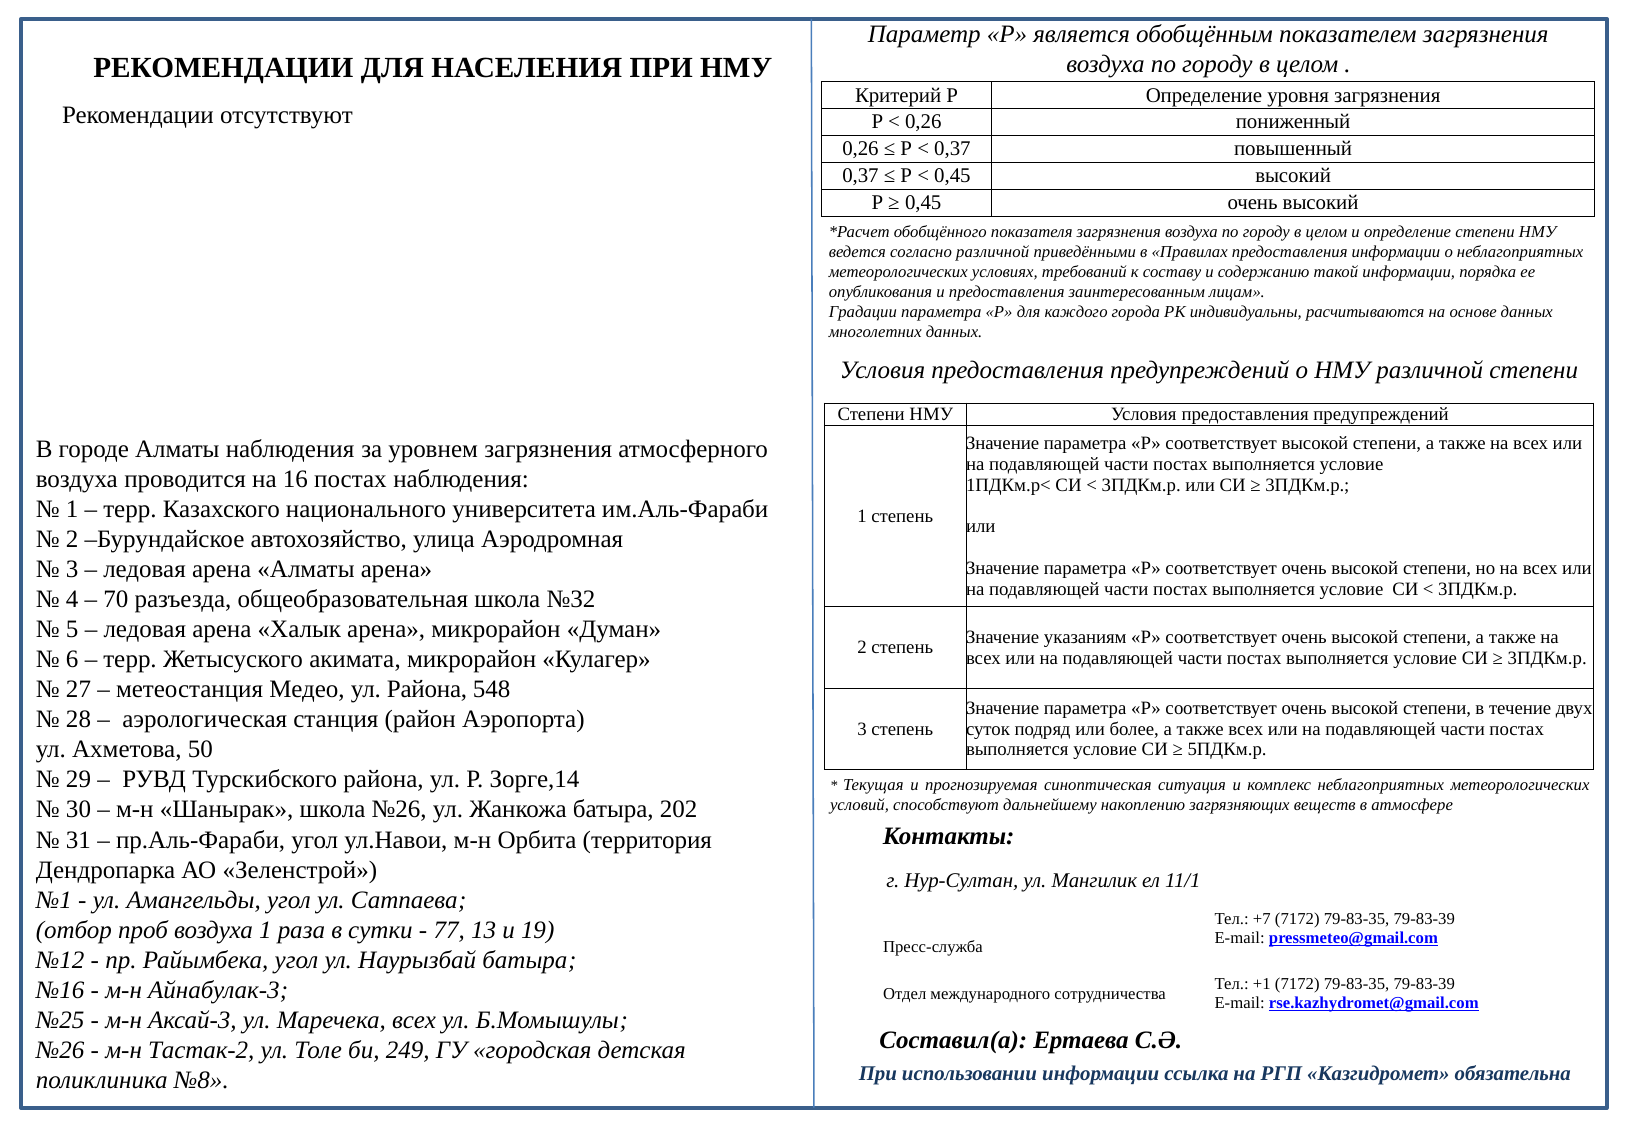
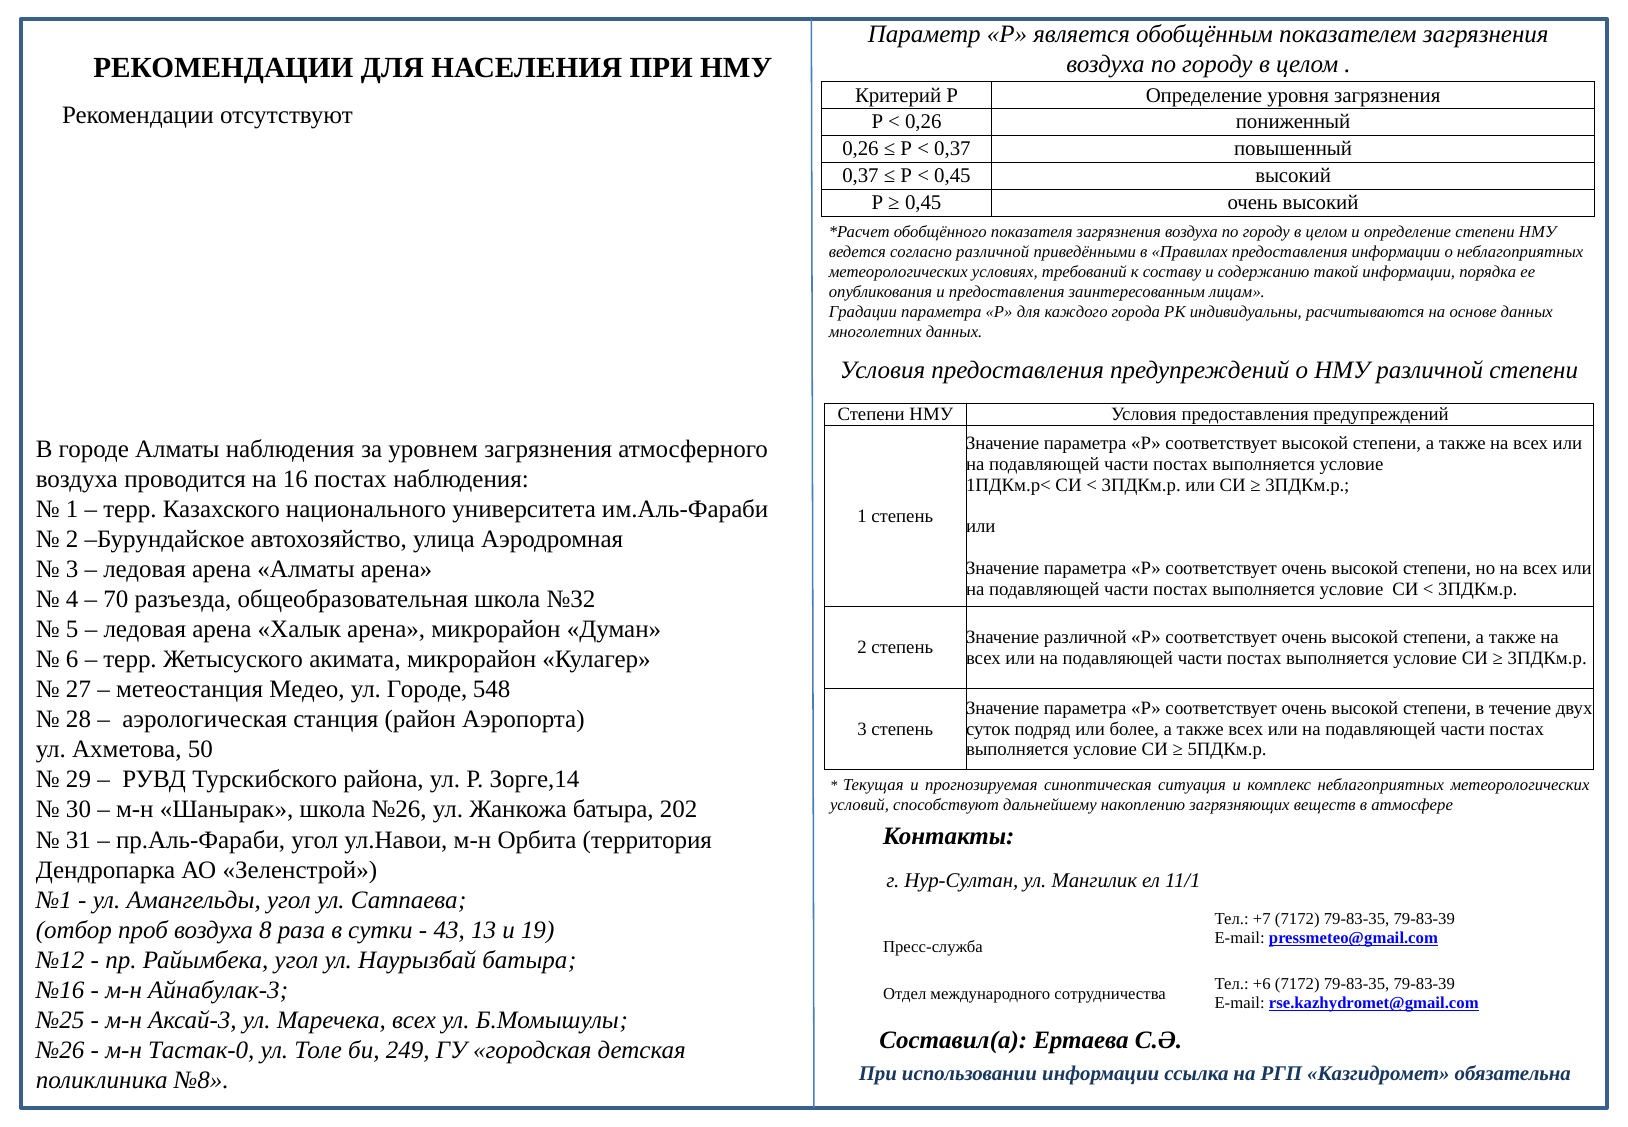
Значение указаниям: указаниям -> различной (1085, 637)
ул Района: Района -> Городе (427, 690)
воздуха 1: 1 -> 8 (265, 930)
77: 77 -> 43 (449, 930)
+1: +1 -> +6 (1262, 984)
Тастак-2: Тастак-2 -> Тастак-0 (201, 1050)
